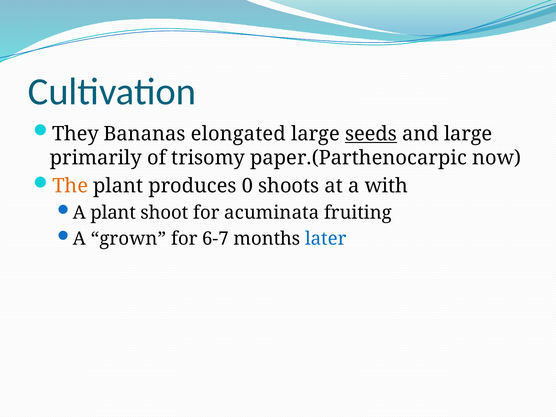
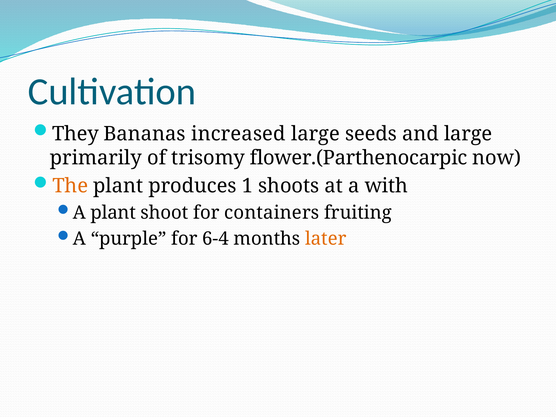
elongated: elongated -> increased (238, 134)
seeds underline: present -> none (371, 134)
paper.(Parthenocarpic: paper.(Parthenocarpic -> flower.(Parthenocarpic (359, 158)
0: 0 -> 1 (247, 186)
acuminata: acuminata -> containers (272, 213)
grown: grown -> purple (129, 239)
6-7: 6-7 -> 6-4 (216, 239)
later colour: blue -> orange (326, 239)
